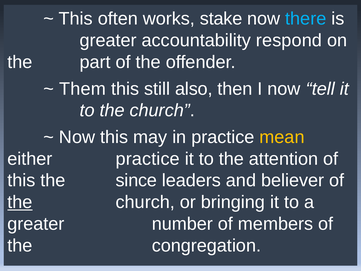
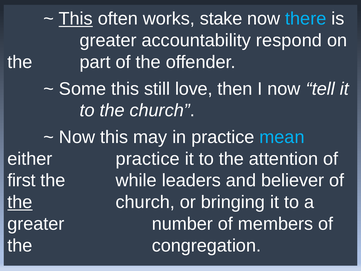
This underline: none -> present (76, 19)
Them: Them -> Some (83, 89)
also: also -> love (194, 89)
mean colour: yellow -> light blue (282, 137)
this: this -> first (21, 180)
since: since -> while (136, 180)
